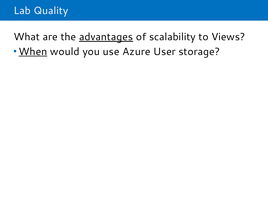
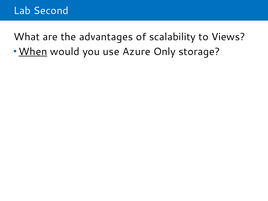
Quality: Quality -> Second (51, 11)
advantages underline: present -> none (106, 37)
User: User -> Only (164, 52)
